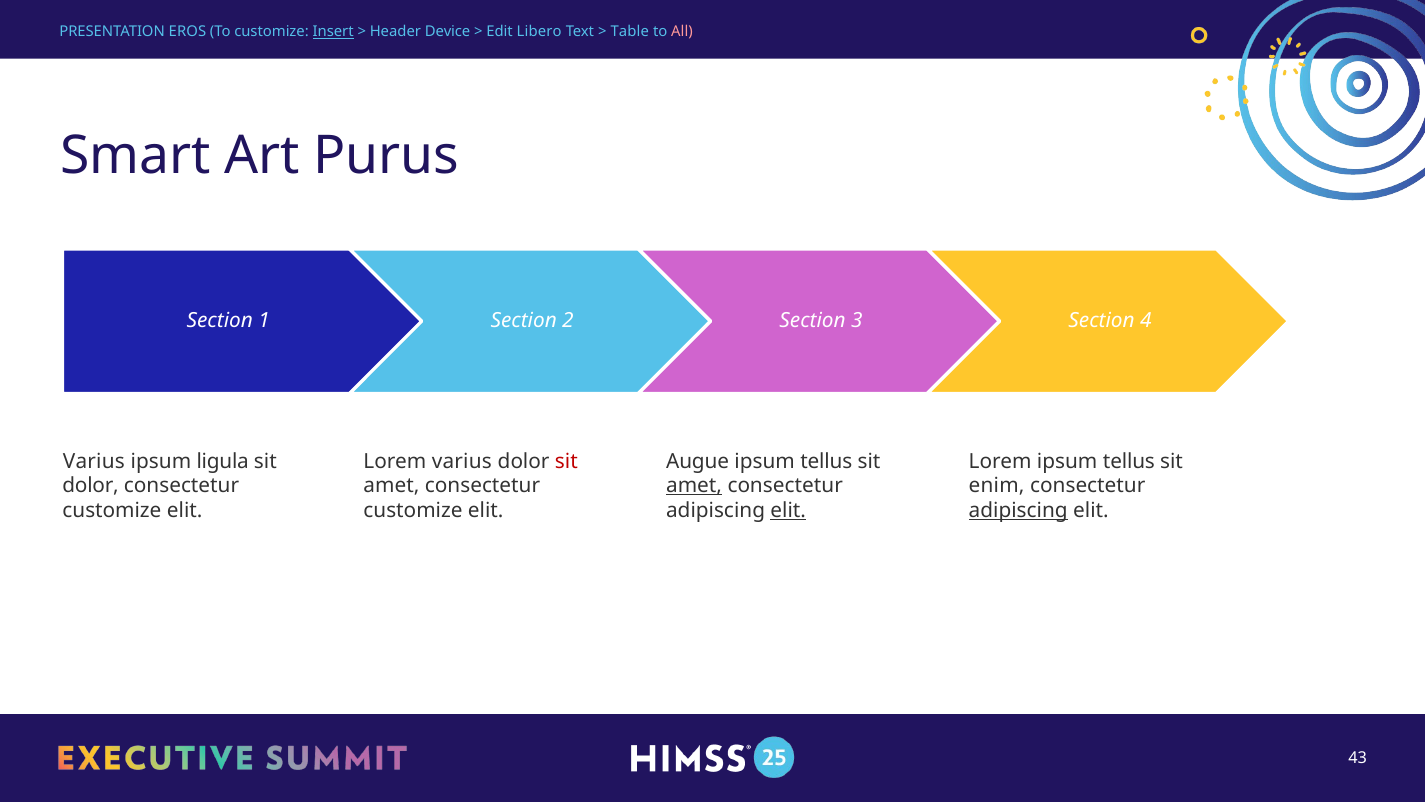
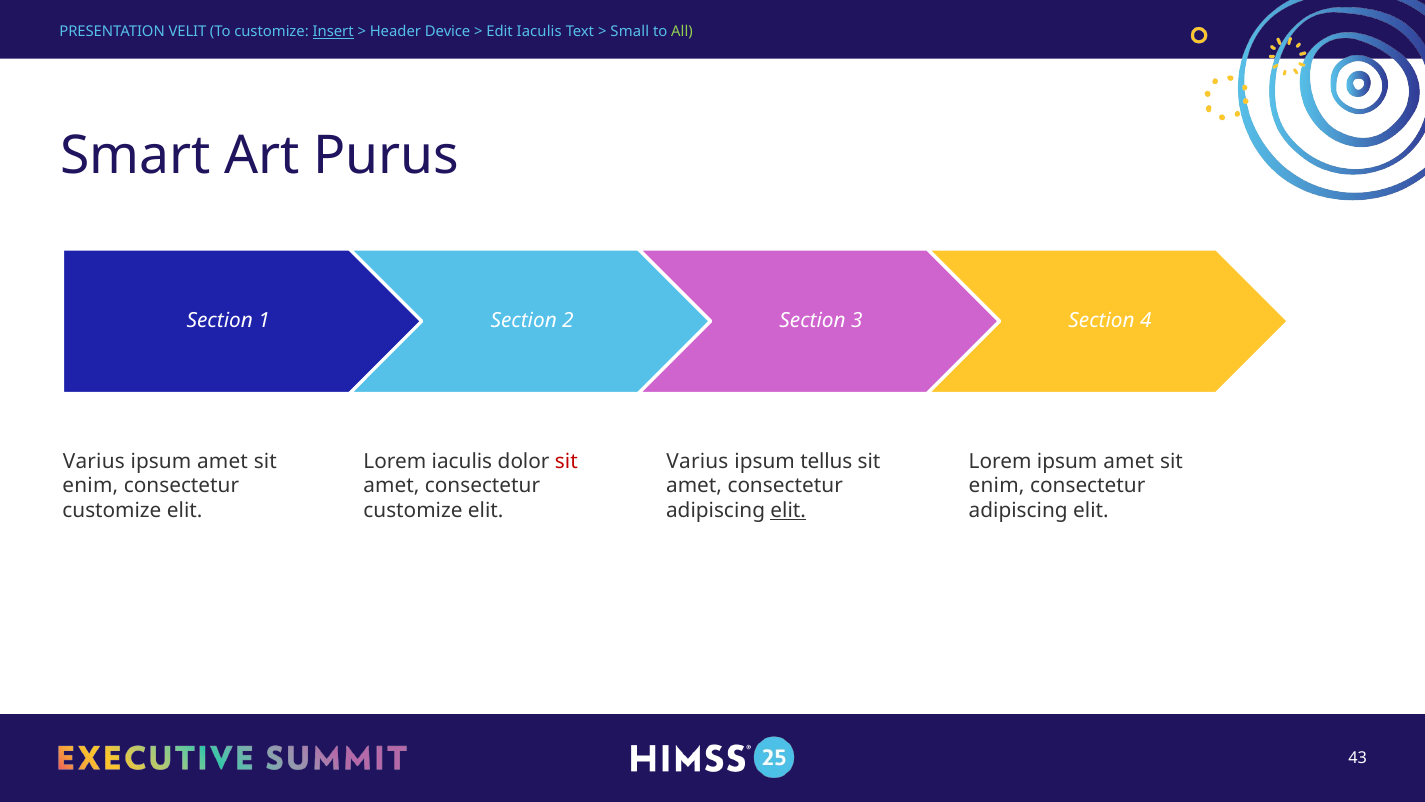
EROS: EROS -> VELIT (188, 32)
Edit Libero: Libero -> Iaculis (539, 32)
Table: Table -> Small (630, 32)
All colour: pink -> light green (682, 32)
ligula: ligula -> amet (222, 461)
Lorem varius: varius -> iaculis (462, 461)
Augue: Augue -> Varius (697, 461)
Lorem ipsum tellus: tellus -> amet (1129, 461)
dolor: dolor -> enim (90, 486)
amet underline: present -> none (694, 486)
adipiscing underline: present -> none (1018, 510)
